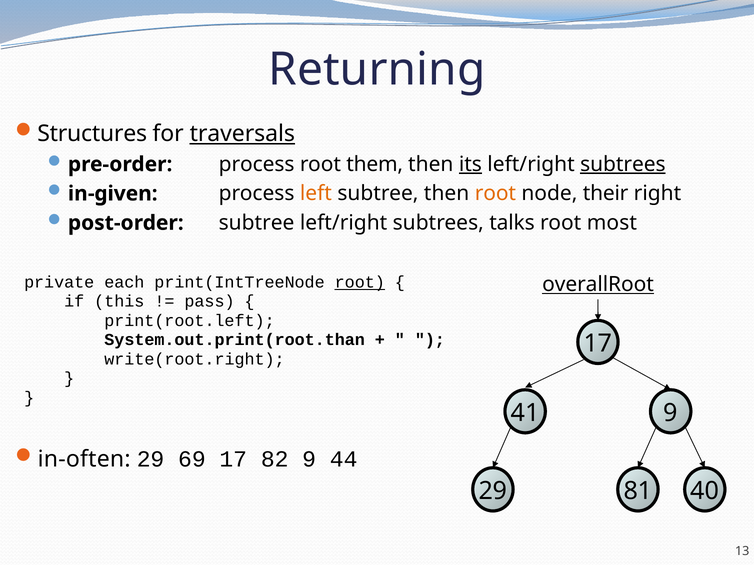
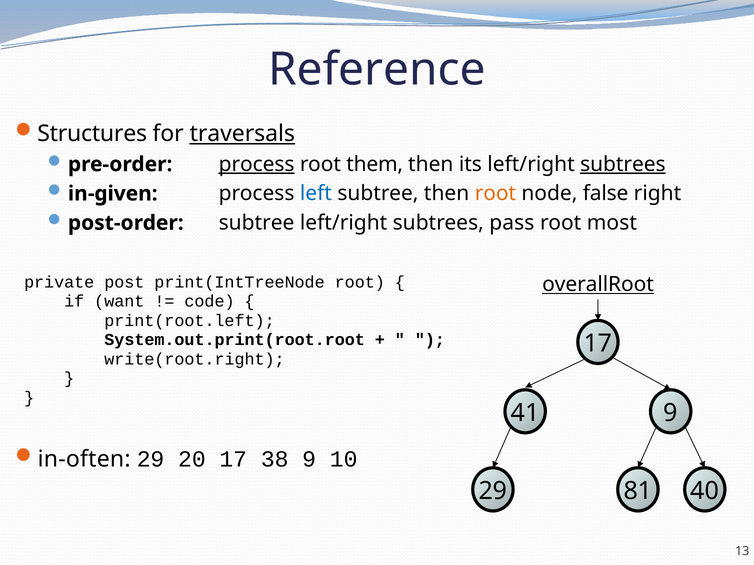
Returning: Returning -> Reference (377, 70)
process underline: none -> present (257, 164)
its underline: present -> none (470, 164)
left colour: orange -> blue (316, 194)
their: their -> false (606, 194)
talks: talks -> pass (512, 223)
each: each -> post (124, 282)
root underline: present -> none (360, 282)
this: this -> want (119, 302)
pass: pass -> code (209, 302)
System.out.print(root.than: System.out.print(root.than -> System.out.print(root.root (235, 340)
69: 69 -> 20 (192, 460)
82: 82 -> 38 (275, 460)
44: 44 -> 10 (344, 460)
